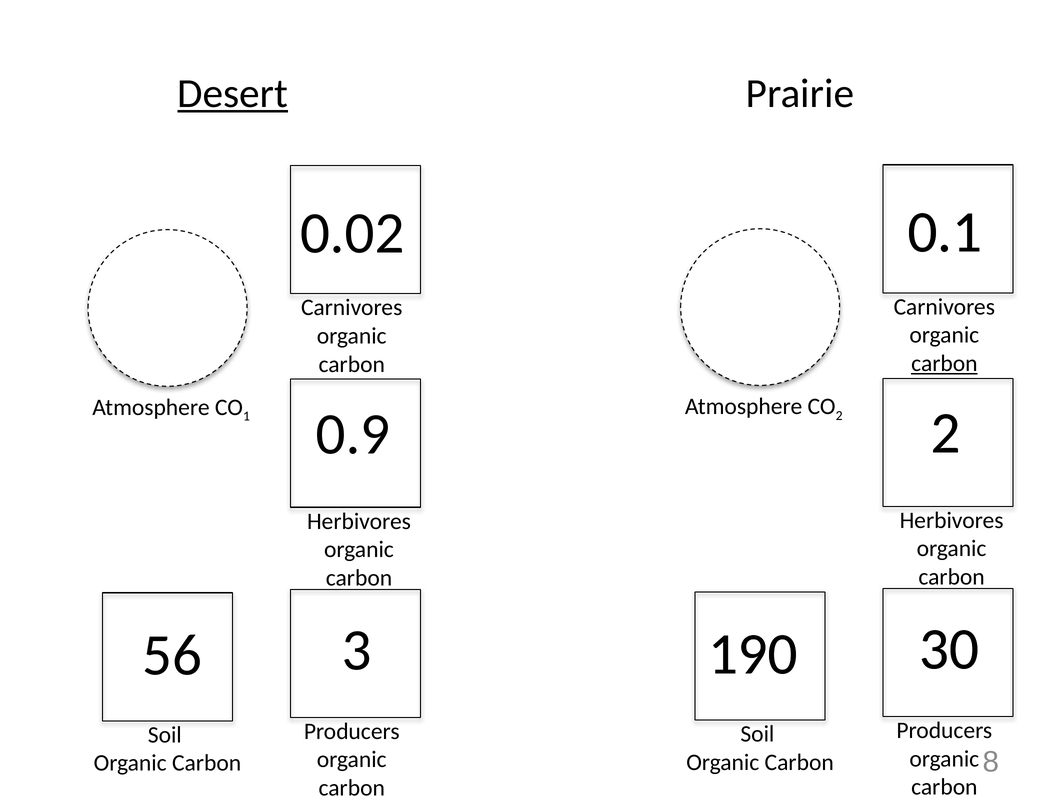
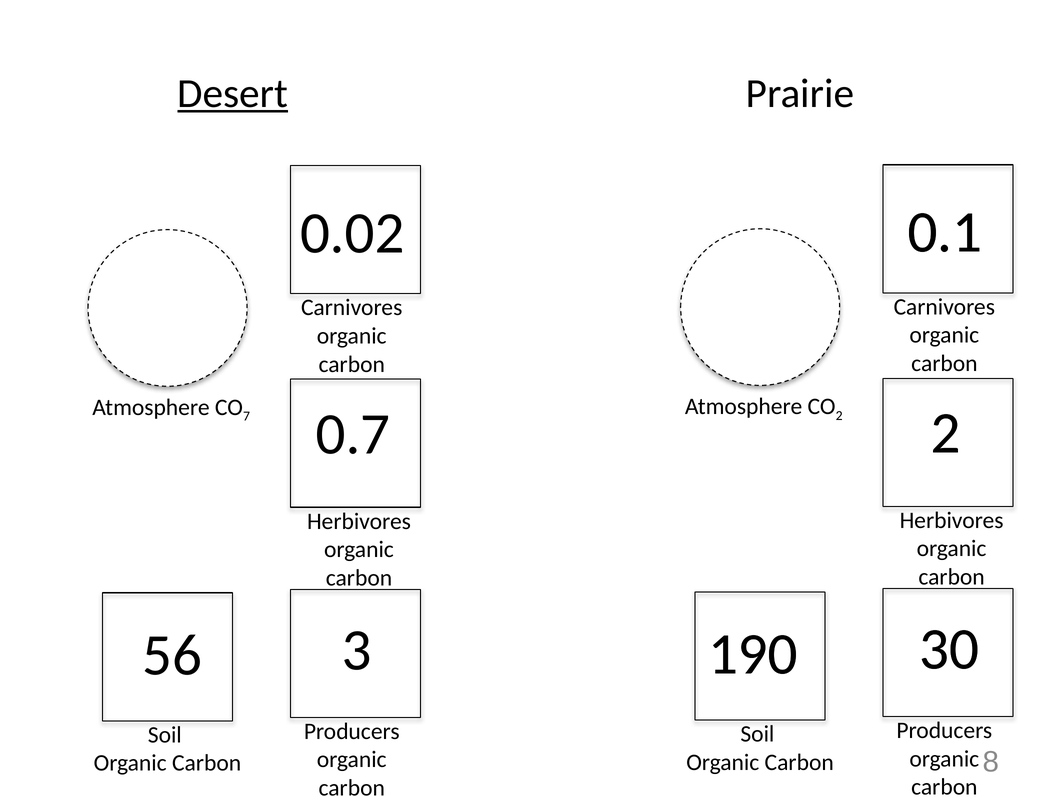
carbon underline: present -> none (944, 364)
1: 1 -> 7 (247, 417)
0.9: 0.9 -> 0.7 (353, 434)
